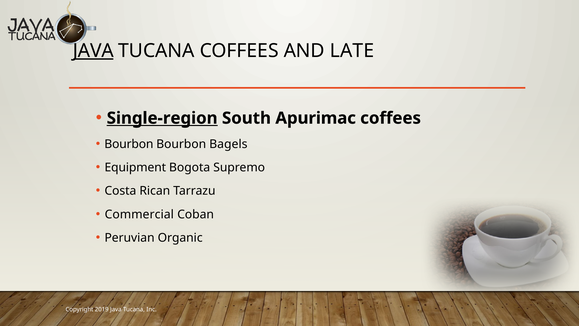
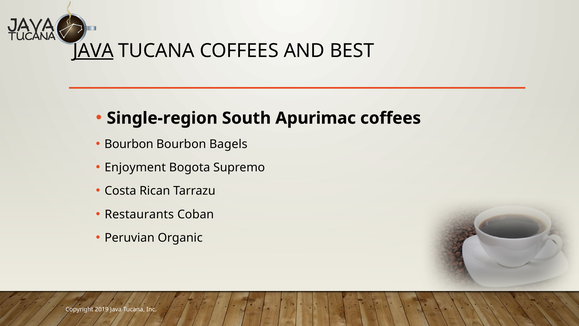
LATE: LATE -> BEST (352, 51)
Single-region underline: present -> none (162, 118)
Equipment: Equipment -> Enjoyment (135, 167)
Commercial: Commercial -> Restaurants (139, 214)
